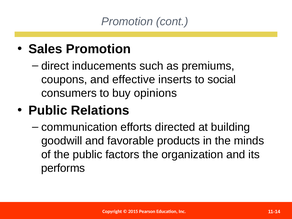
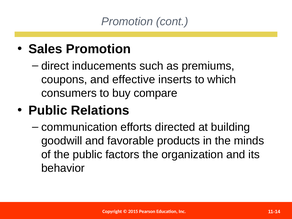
social: social -> which (222, 79)
opinions: opinions -> compare (156, 93)
performs: performs -> behavior (63, 168)
